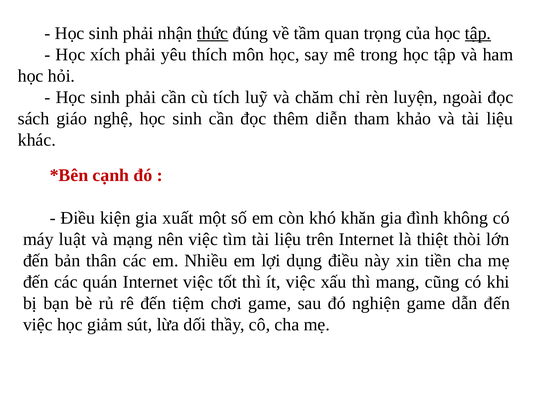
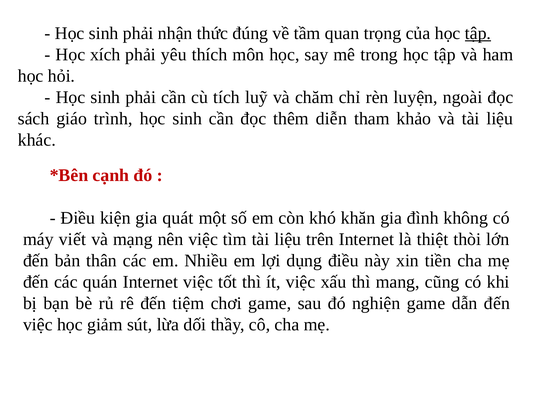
thức underline: present -> none (213, 33)
nghệ: nghệ -> trình (113, 119)
xuất: xuất -> quát (178, 218)
luật: luật -> viết (72, 239)
